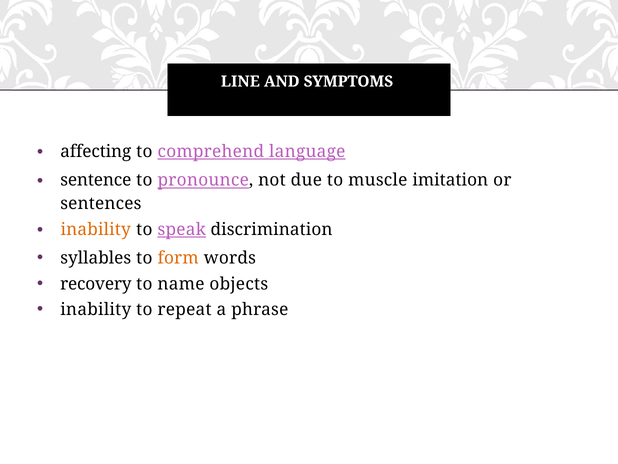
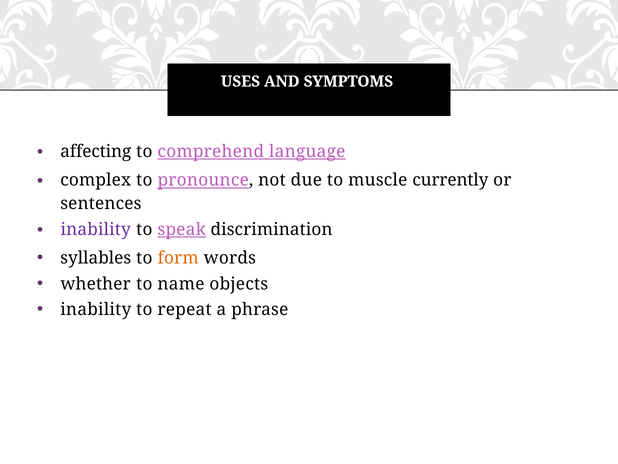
LINE: LINE -> USES (240, 81)
sentence: sentence -> complex (96, 180)
imitation: imitation -> currently (450, 180)
inability colour: orange -> purple (96, 229)
recovery: recovery -> whether (96, 284)
